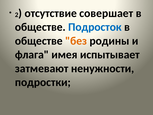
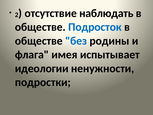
совершает: совершает -> наблюдать (106, 13)
без colour: orange -> blue (76, 41)
затмевают: затмевают -> идеологии (42, 68)
